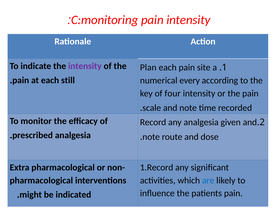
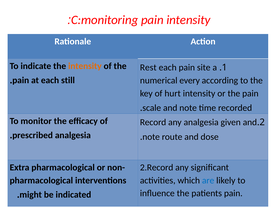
intensity colour: purple -> orange (85, 66)
Plan: Plan -> Rest (148, 68)
four: four -> hurt (173, 94)
1.Record: 1.Record -> 2.Record (157, 168)
